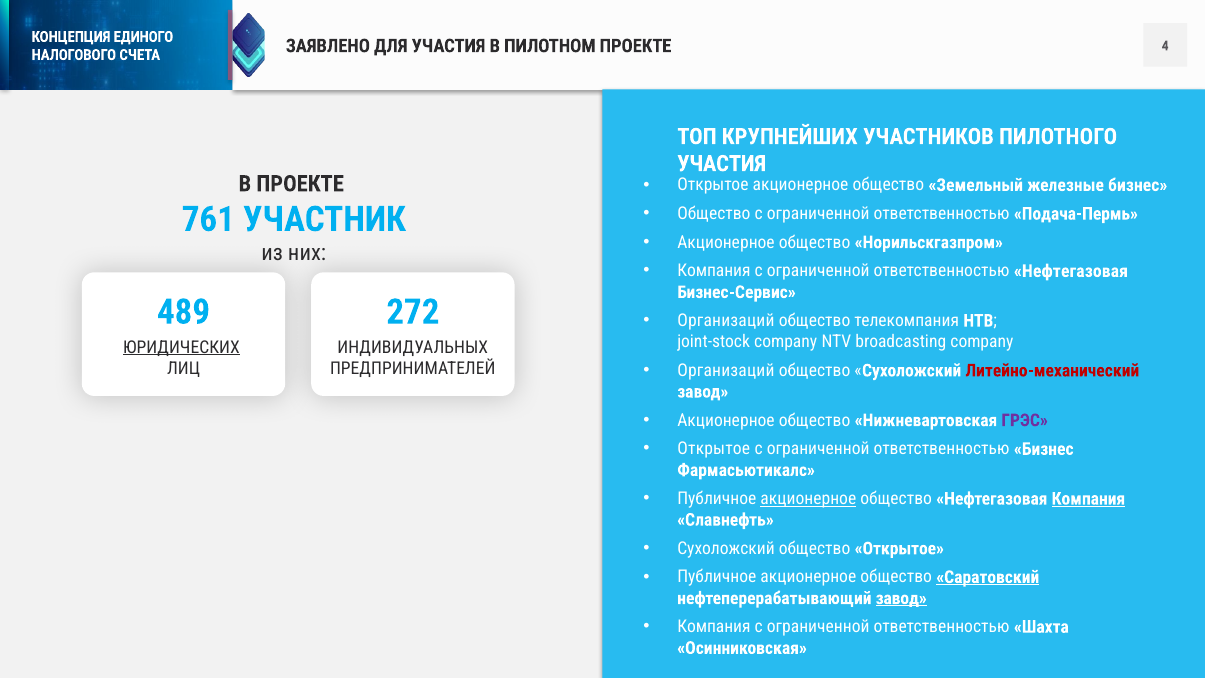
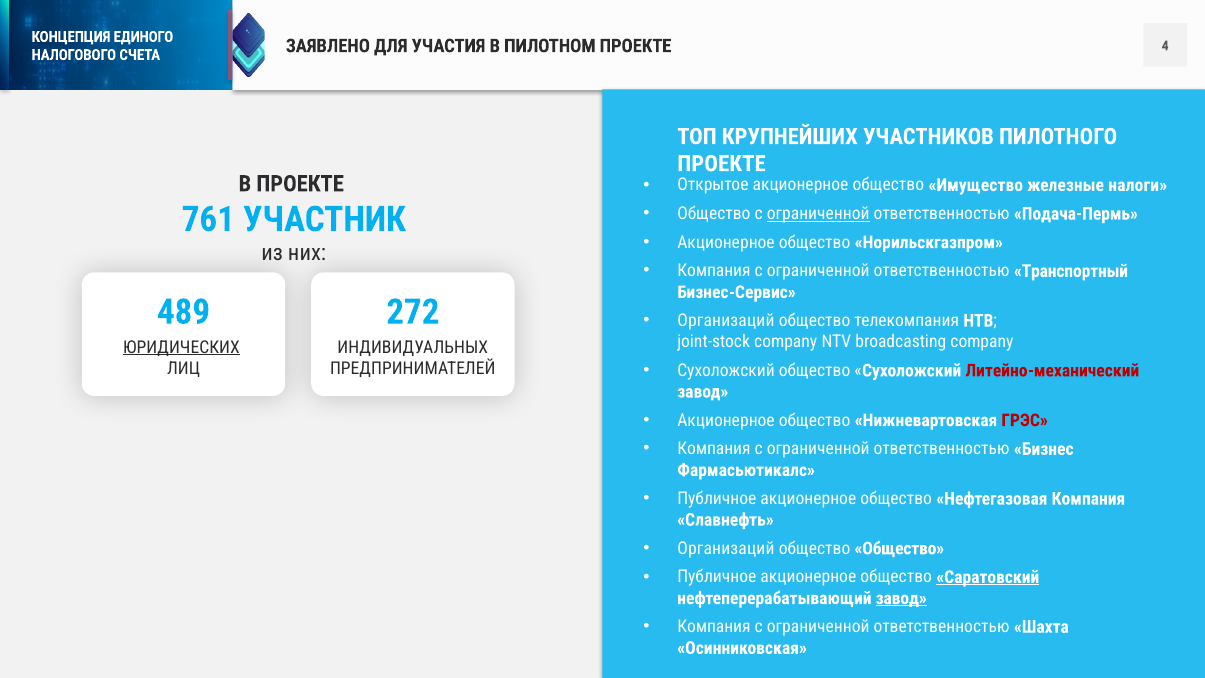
УЧАСТИЯ: УЧАСТИЯ -> ПРОЕКТЕ (721, 164)
Земельный: Земельный -> Имущество (976, 185)
железные бизнес: бизнес -> налоги (1138, 185)
ограниченной underline: none -> present (818, 214)
ответственностью Нефтегазовая: Нефтегазовая -> Транспортный (1071, 271)
Организаций: Организаций -> Сухоложский (726, 370)
ГРЭС colour: purple -> red (1025, 420)
Открытое: Открытое -> Компания (714, 449)
акционерное underline: present -> none (808, 499)
Компания underline: present -> none (1088, 499)
Сухоложский: Сухоложский -> Организаций (726, 548)
общество Открытое: Открытое -> Общество (899, 548)
